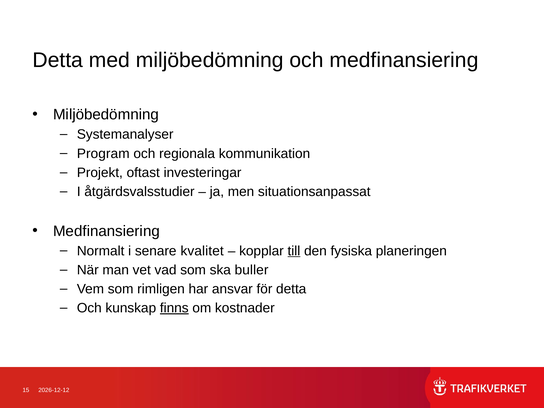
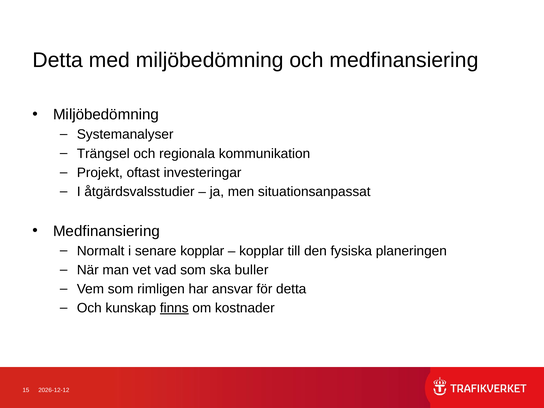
Program: Program -> Trängsel (103, 154)
senare kvalitet: kvalitet -> kopplar (202, 251)
till underline: present -> none (294, 251)
